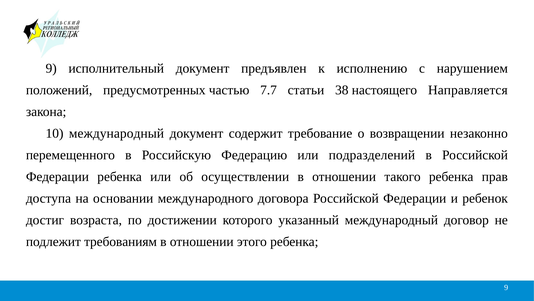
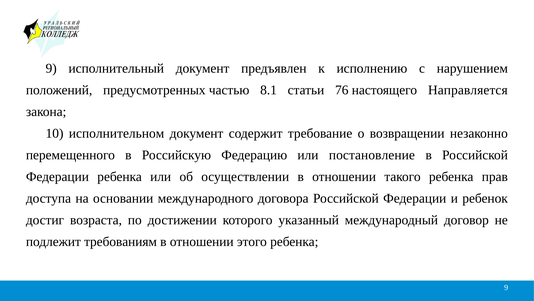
7.7: 7.7 -> 8.1 (269, 90)
38: 38 -> 76 (342, 90)
10 международный: международный -> исполнительном (117, 133)
подразделений: подразделений -> постановление (372, 155)
